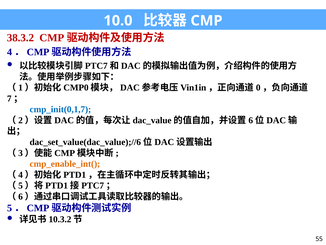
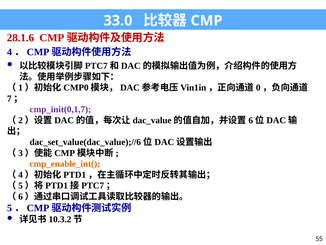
10.0: 10.0 -> 33.0 (118, 21)
38.3.2: 38.3.2 -> 28.1.6 (20, 38)
cmp_init(0,1,7 colour: blue -> purple (60, 109)
